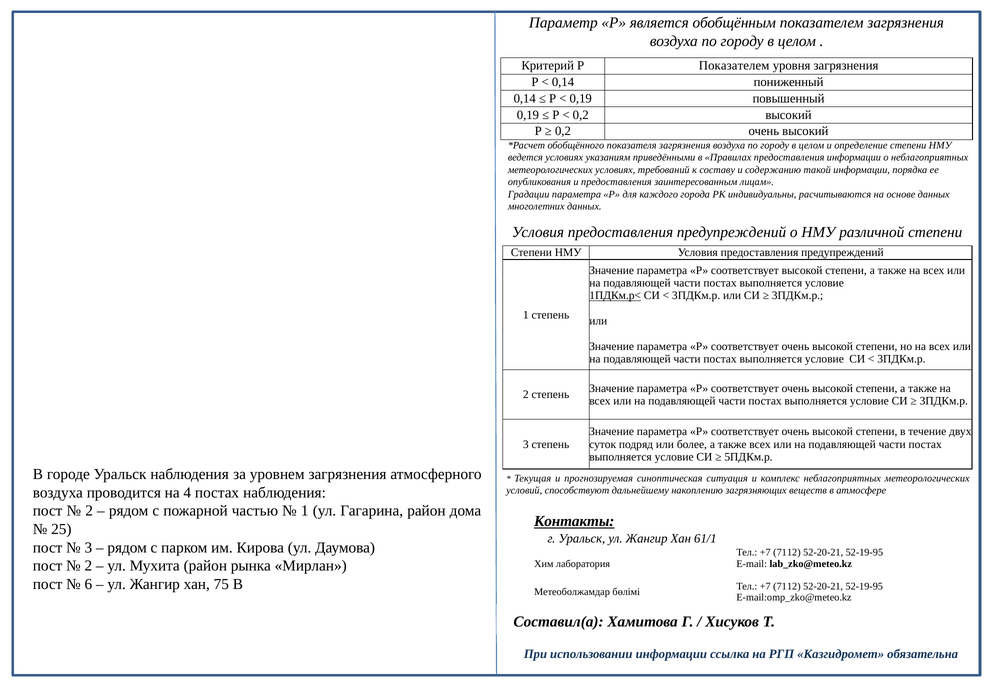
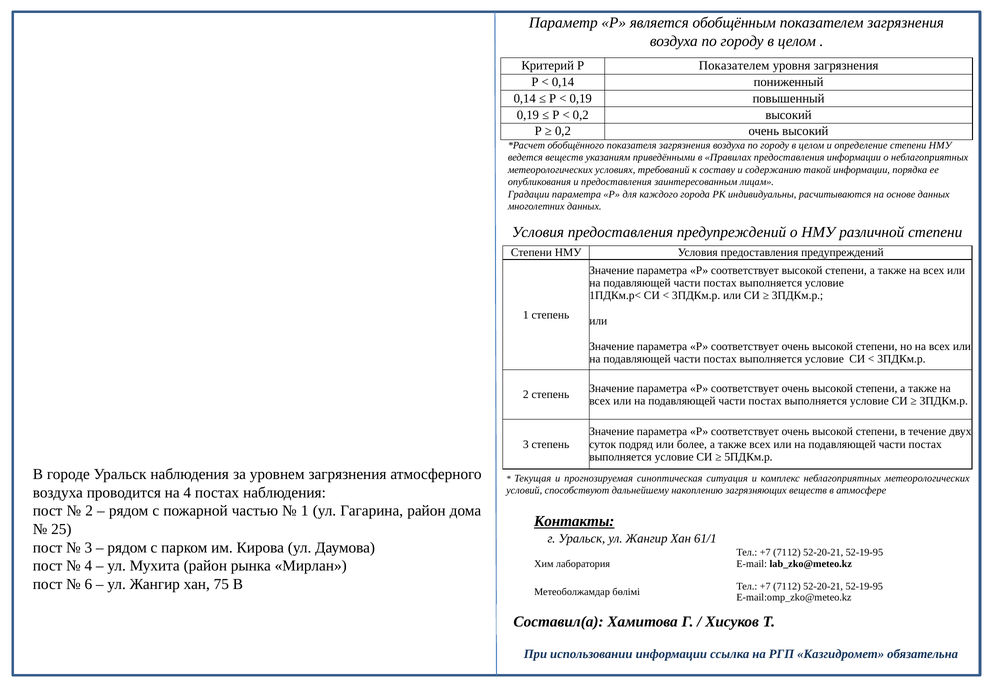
ведется условиях: условиях -> веществ (564, 158)
1ПДКм.р< underline: present -> none (615, 296)
2: 2 -> 4 (88, 566)
